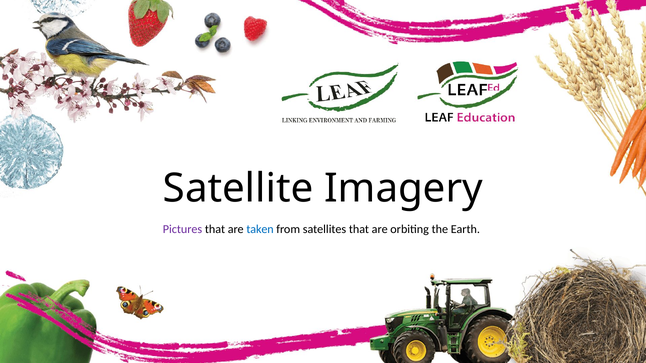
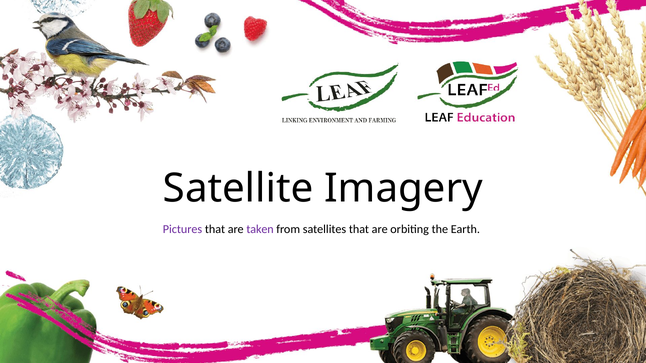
taken colour: blue -> purple (260, 229)
